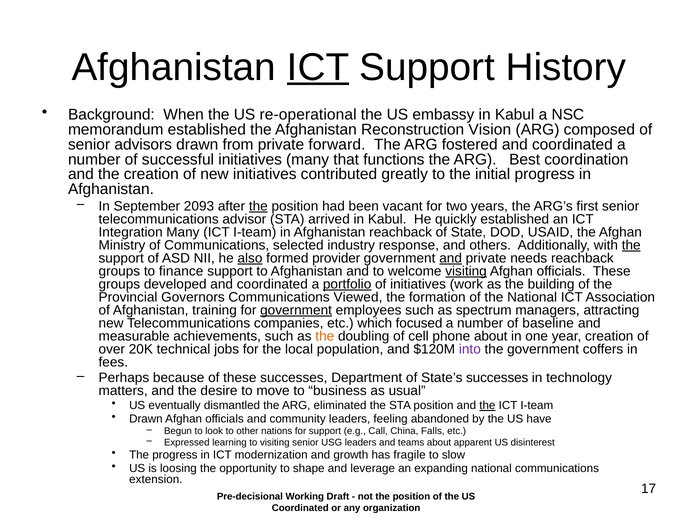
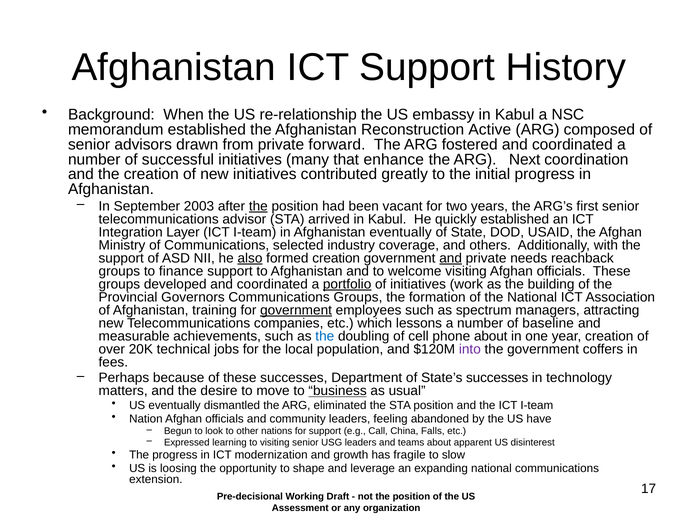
ICT underline: present -> none (318, 67)
re-operational: re-operational -> re-relationship (308, 115)
Vision: Vision -> Active (490, 130)
functions: functions -> enhance (394, 160)
Best: Best -> Next (525, 160)
2093: 2093 -> 2003 (199, 206)
Integration Many: Many -> Layer (183, 232)
Afghanistan reachback: reachback -> eventually (401, 232)
response: response -> coverage (409, 245)
the underline: present -> none (631, 245)
formed provider: provider -> creation (336, 258)
visiting underline: present -> none (466, 271)
Communications Viewed: Viewed -> Groups (358, 297)
focused: focused -> lessons (419, 323)
the colour: orange -> blue (325, 336)
business underline: none -> present (338, 391)
the underline: present -> none (487, 406)
Drawn: Drawn -> Nation (146, 419)
Coordinated: Coordinated -> Assessment (300, 509)
